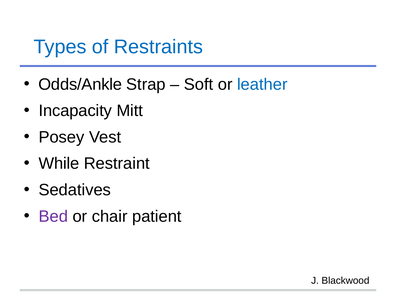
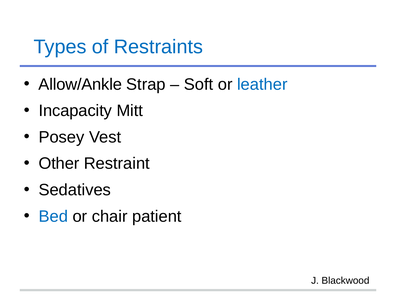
Odds/Ankle: Odds/Ankle -> Allow/Ankle (80, 84)
While: While -> Other (59, 164)
Bed colour: purple -> blue (53, 216)
